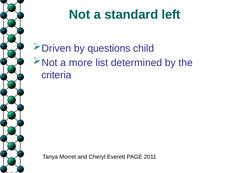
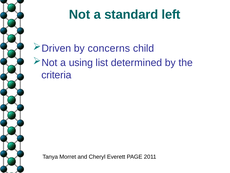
questions: questions -> concerns (109, 48)
more: more -> using (81, 63)
